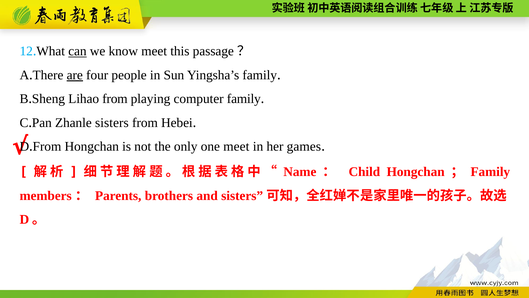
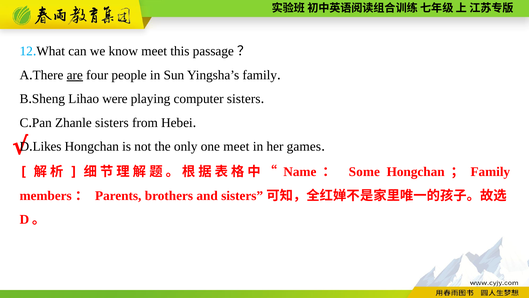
can underline: present -> none (77, 51)
Lihao from: from -> were (115, 99)
computer family: family -> sisters (244, 99)
From: From -> Likes (47, 146)
Child: Child -> Some (364, 172)
